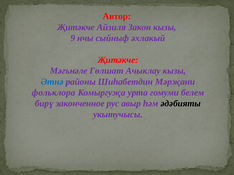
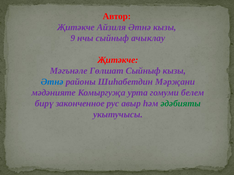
Айзиля Закон: Закон -> Әтнә (140, 27)
әхлакый: әхлакый -> ачыклау (148, 38)
Гөлшат Ачыклау: Ачыклау -> Сыйныф (143, 71)
фольклора: фольклора -> мәдәнияте (54, 93)
әдәбияты colour: black -> green (181, 104)
